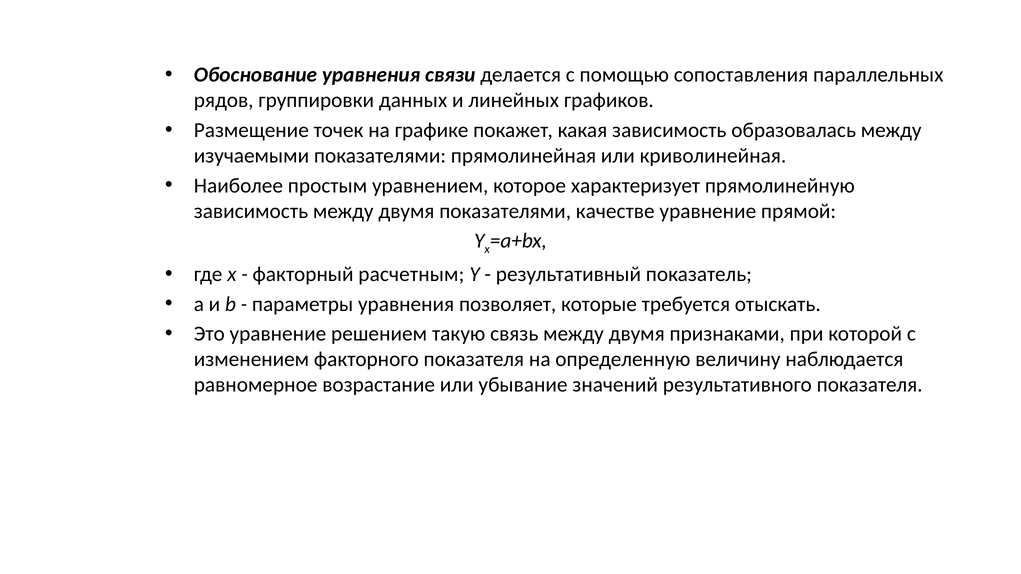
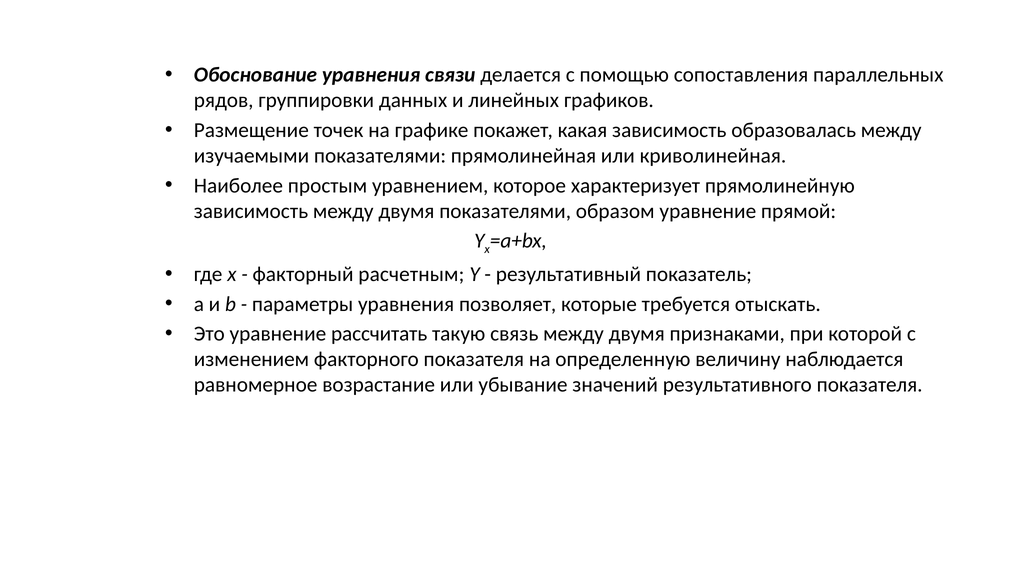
качестве: качестве -> образом (615, 211)
решением: решением -> рассчитать (379, 334)
